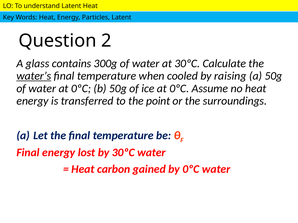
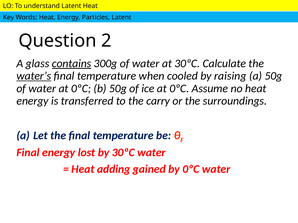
contains underline: none -> present (72, 64)
point: point -> carry (158, 101)
carbon: carbon -> adding (114, 170)
